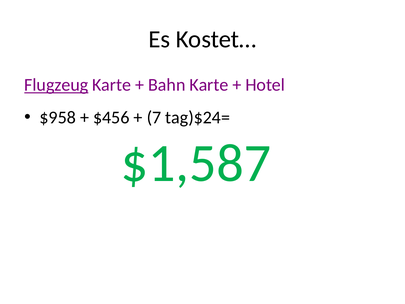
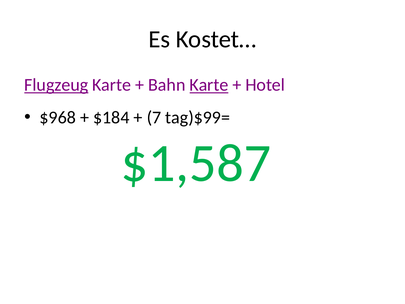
Karte underline: none -> present (209, 85)
$958: $958 -> $968 (58, 117)
$456: $456 -> $184 (111, 117)
tag)$24=: tag)$24= -> tag)$99= (198, 117)
